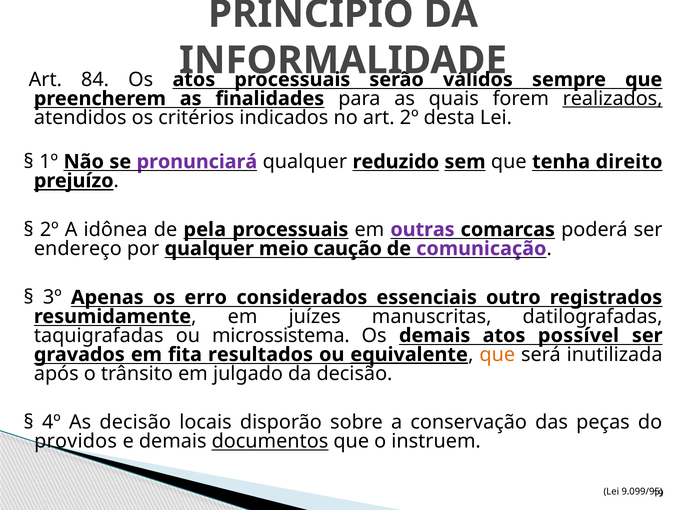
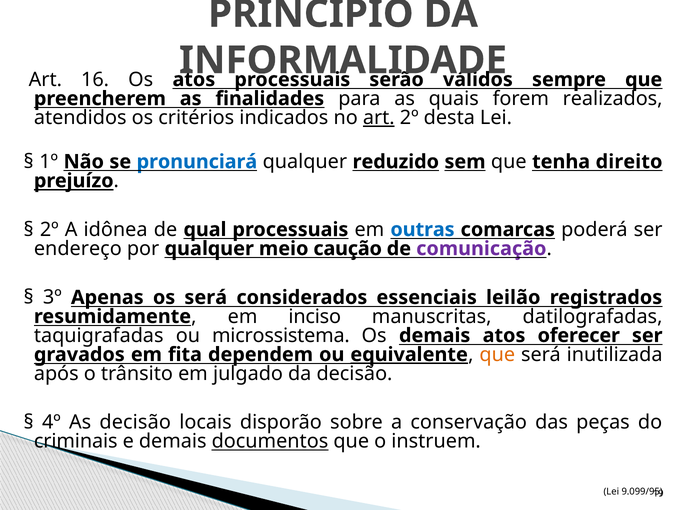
84: 84 -> 16 (95, 80)
realizados underline: present -> none (613, 99)
art underline: none -> present (379, 118)
pronunciará colour: purple -> blue (197, 162)
pela: pela -> qual (205, 230)
outras colour: purple -> blue (423, 230)
os erro: erro -> será (206, 297)
outro: outro -> leilão (513, 297)
juízes: juízes -> inciso (315, 316)
possível: possível -> oferecer (579, 336)
resultados: resultados -> dependem (261, 355)
providos: providos -> criminais (76, 441)
